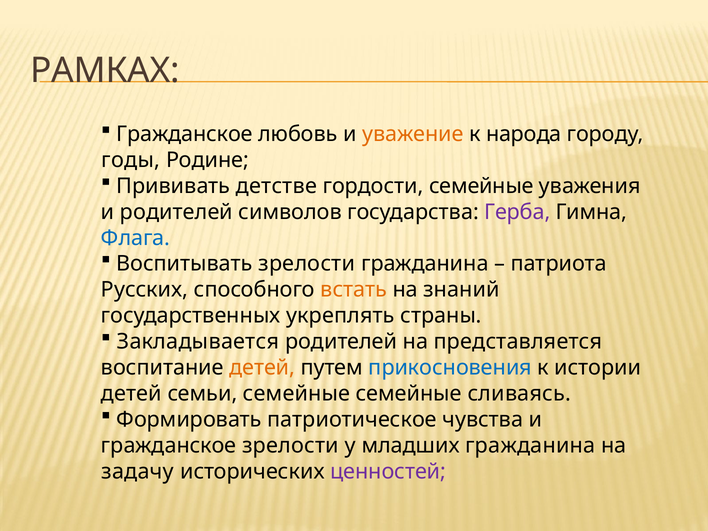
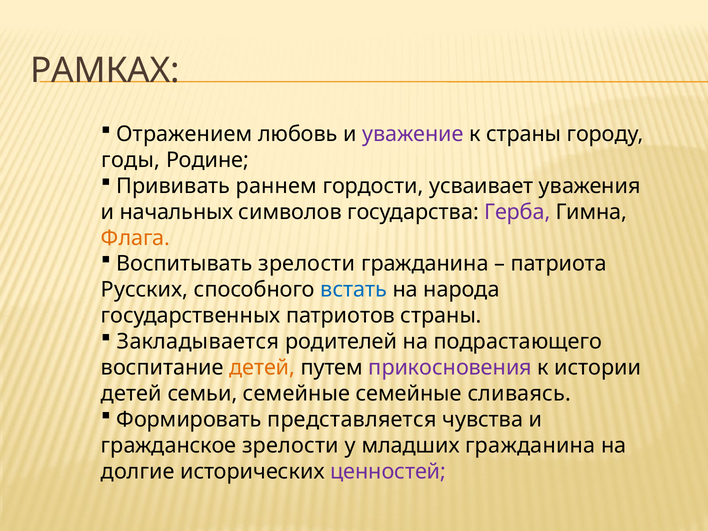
Гражданское: Гражданское -> Отражением (184, 134)
уважение colour: orange -> purple (413, 134)
к народа: народа -> страны (524, 134)
детстве: детстве -> раннем (276, 186)
гордости семейные: семейные -> усваивает (481, 186)
и родителей: родителей -> начальных (177, 212)
Флага colour: blue -> orange (136, 238)
встать colour: orange -> blue (354, 290)
знаний: знаний -> народа (461, 290)
укреплять: укреплять -> патриотов (341, 316)
представляется: представляется -> подрастающего (518, 342)
прикосновения colour: blue -> purple (450, 368)
патриотическое: патриотическое -> представляется (352, 420)
задачу: задачу -> долгие (138, 471)
